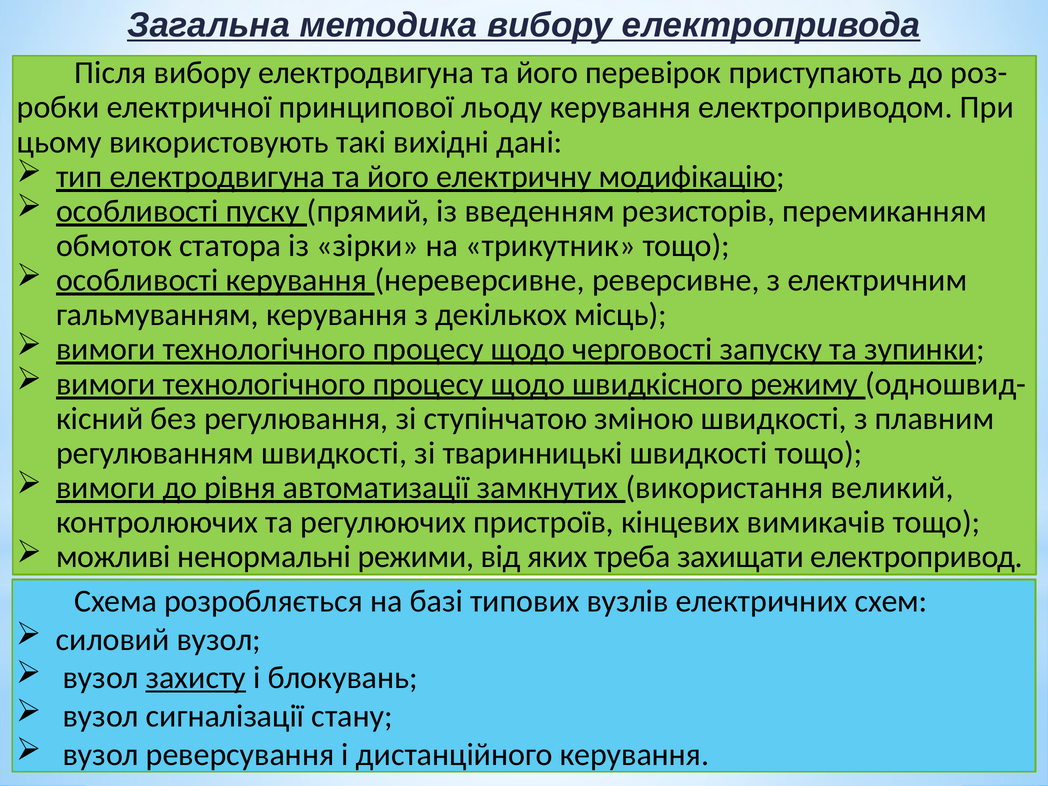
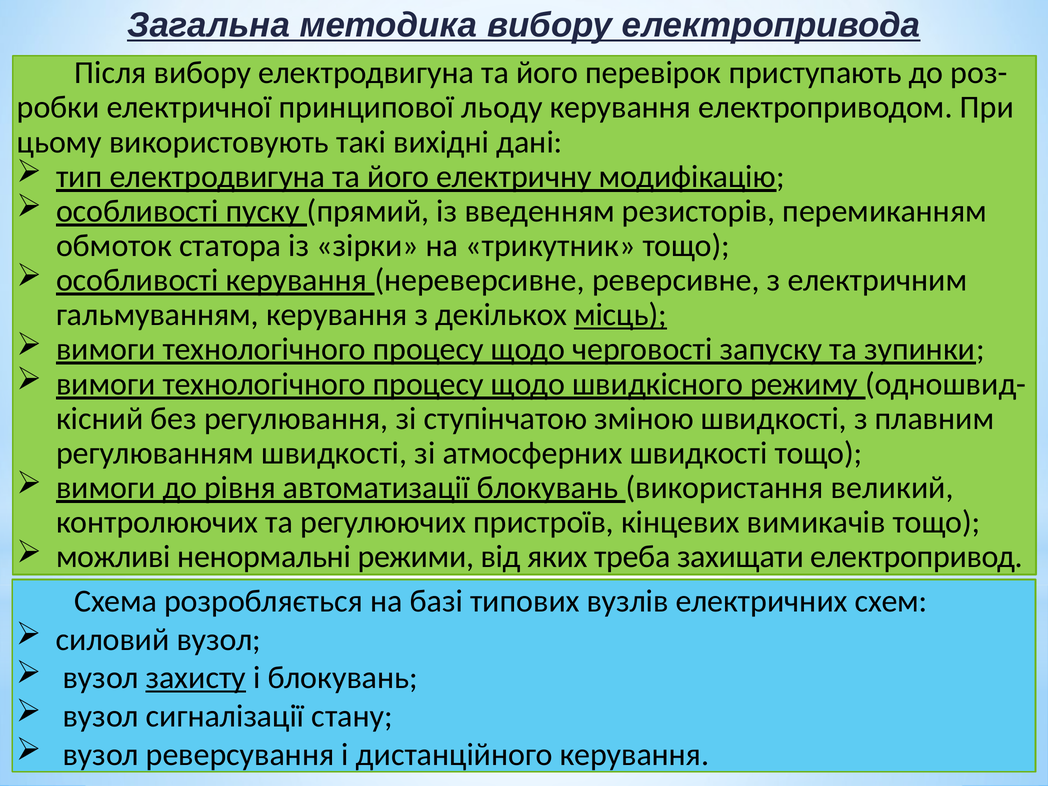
місць underline: none -> present (621, 315)
тваринницькі: тваринницькі -> атмосферних (532, 453)
автоматизації замкнутих: замкнутих -> блокувань (547, 488)
